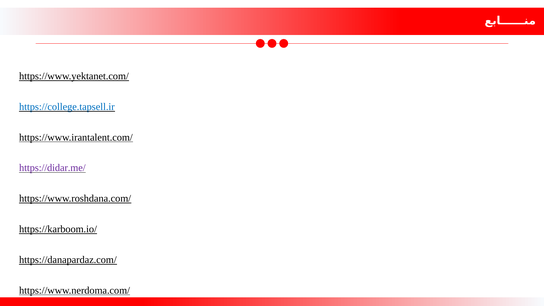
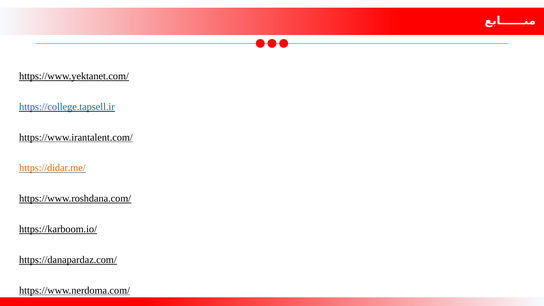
https://didar.me/ colour: purple -> orange (52, 168)
